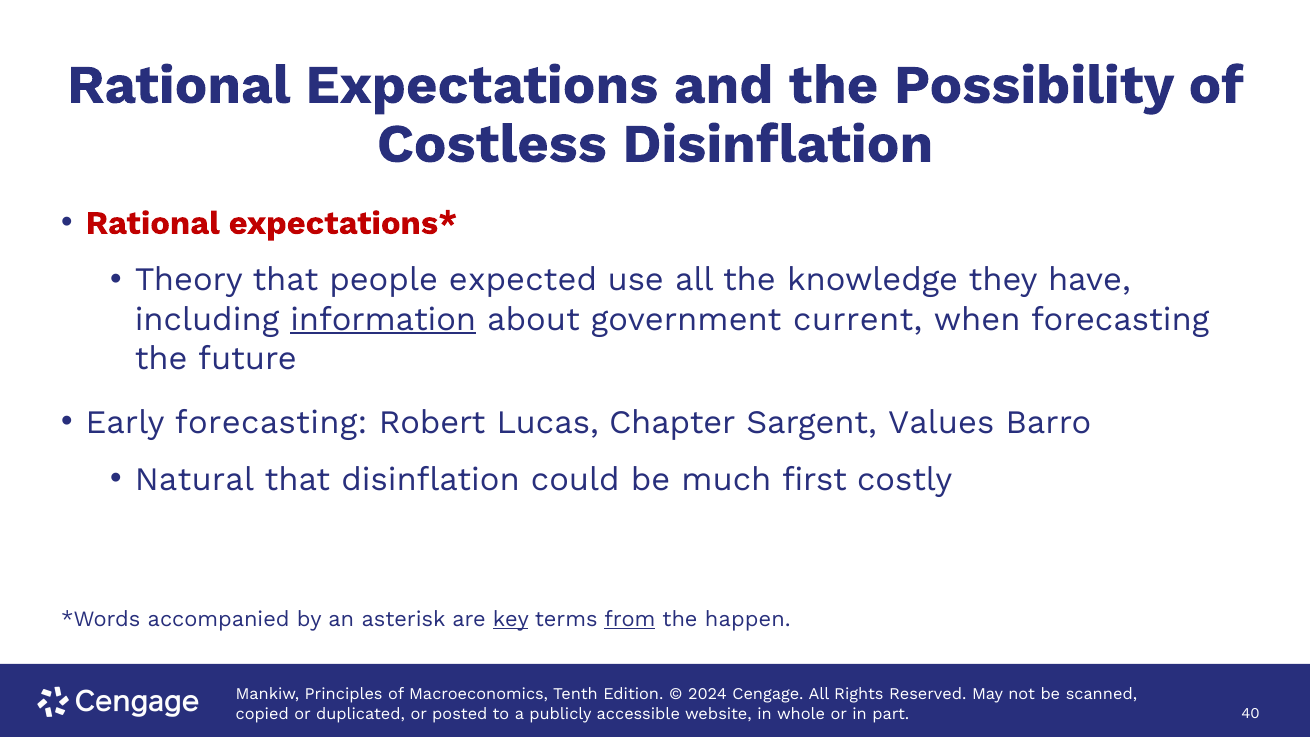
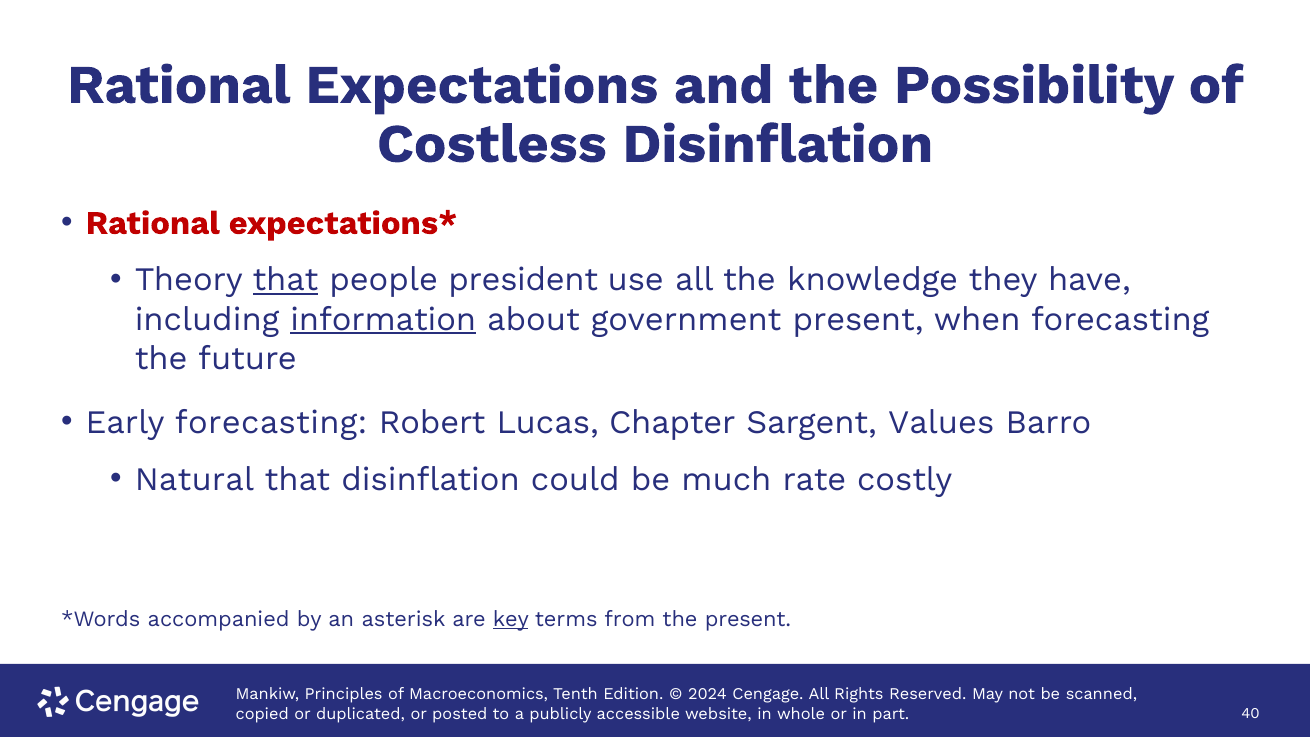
that underline: none -> present (285, 280)
expected: expected -> president (523, 280)
government current: current -> present (858, 319)
first: first -> rate (814, 480)
from underline: present -> none (630, 619)
the happen: happen -> present (748, 619)
